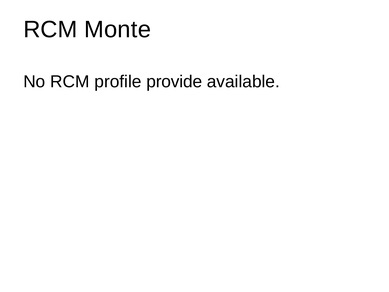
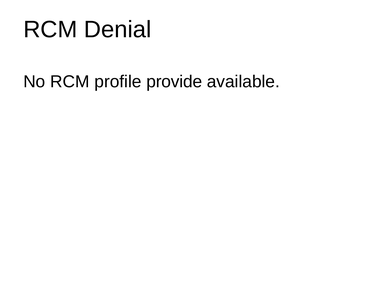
Monte: Monte -> Denial (118, 30)
